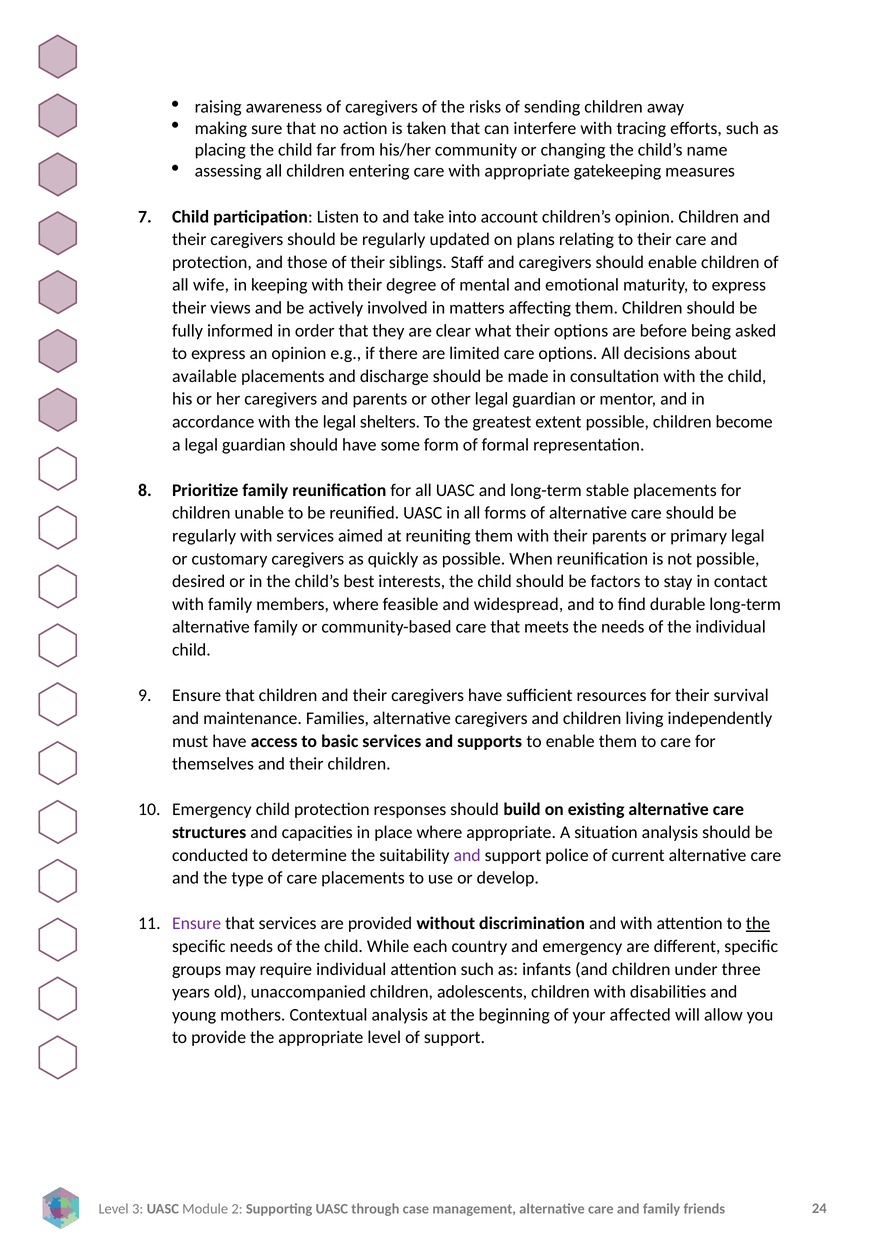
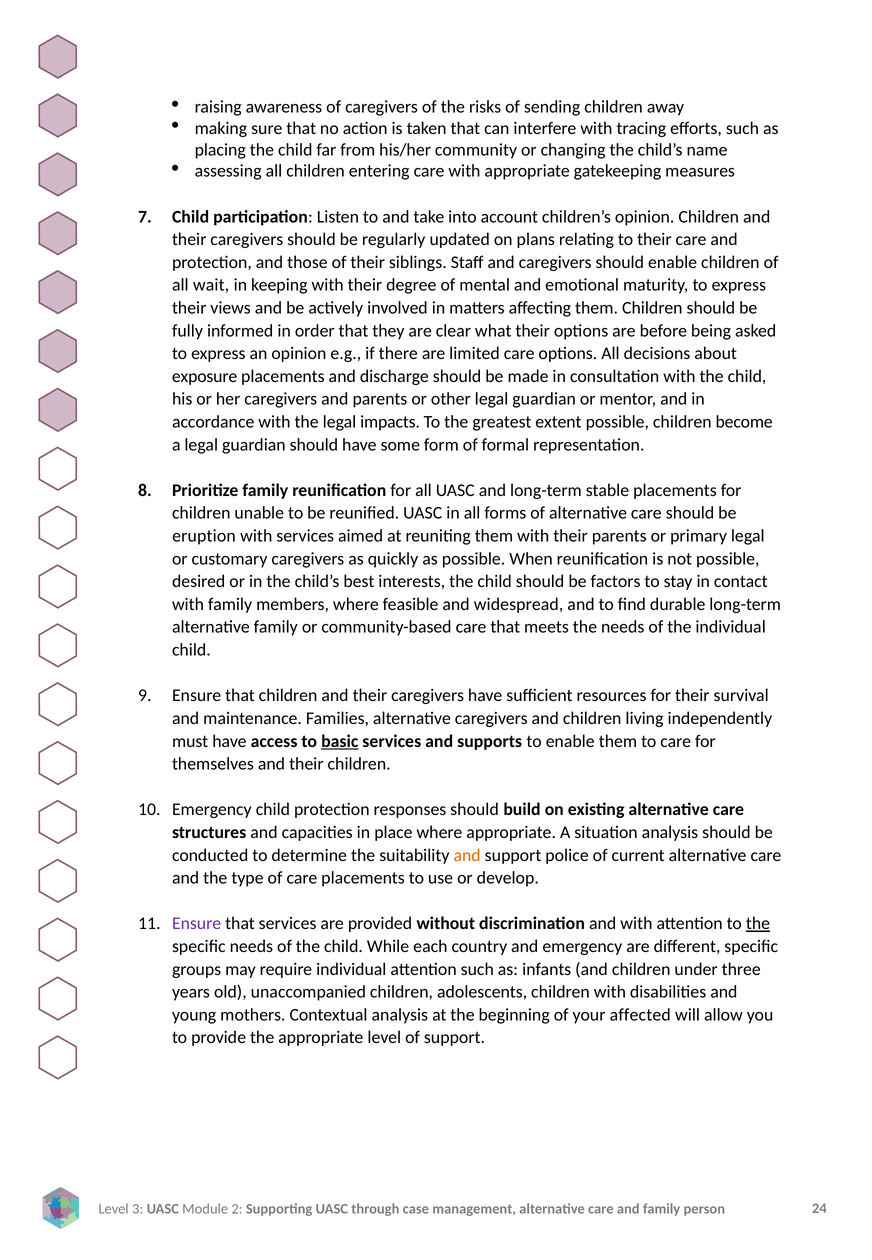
wife: wife -> wait (211, 285)
available: available -> exposure (205, 376)
shelters: shelters -> impacts (390, 422)
regularly: regularly -> eruption (204, 536)
basic underline: none -> present (340, 741)
and colour: purple -> orange (467, 855)
friends: friends -> person (704, 1208)
